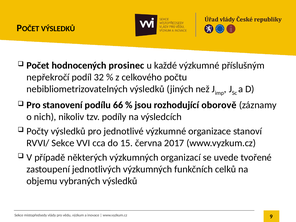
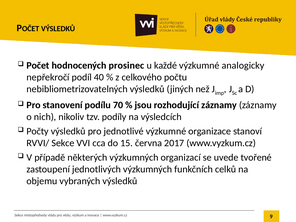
příslušným: příslušným -> analogicky (243, 65)
32: 32 -> 40 (99, 77)
66: 66 -> 70 (118, 105)
rozhodující oborově: oborově -> záznamy (219, 105)
